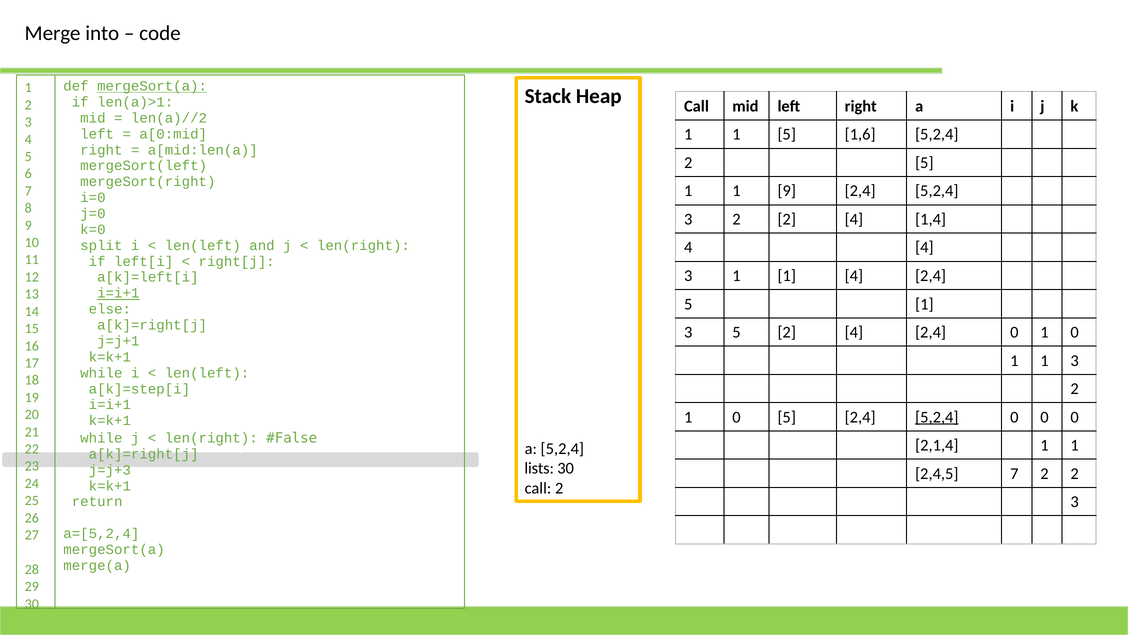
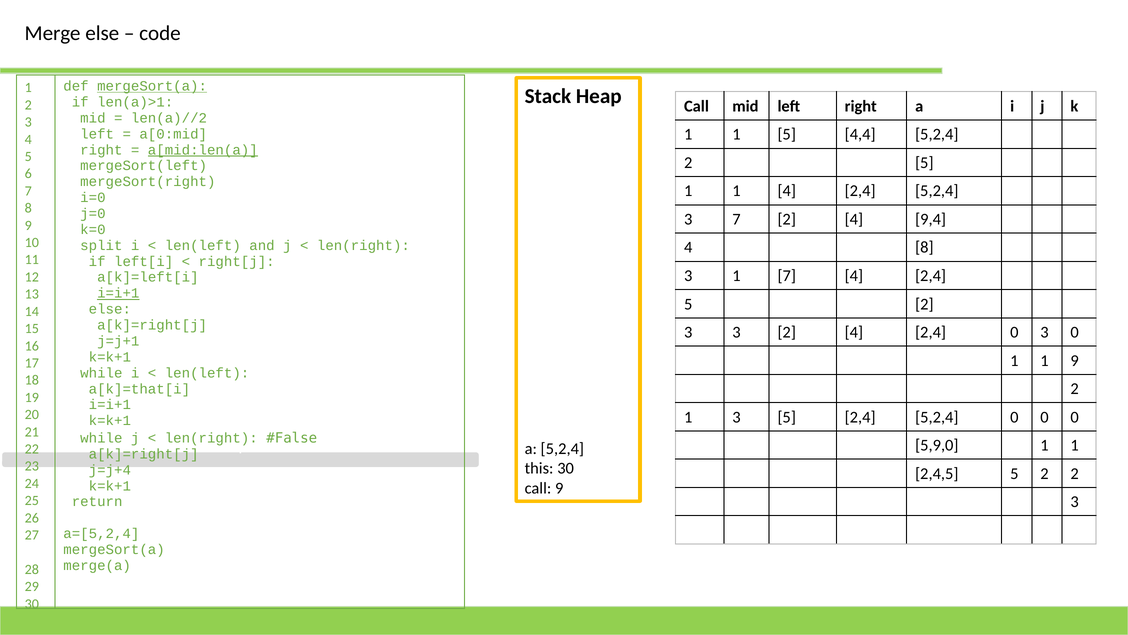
Merge into: into -> else (102, 33)
1,6: 1,6 -> 4,4 (860, 134)
a[mid:len(a underline: none -> present (203, 150)
1 9: 9 -> 4 (787, 191)
2: 2 -> 7 (737, 219)
1,4: 1,4 -> 9,4 (931, 219)
4 4: 4 -> 8 (924, 247)
3 1 1: 1 -> 7 (787, 276)
1: 1 -> 2 (924, 304)
3 5: 5 -> 3 (737, 332)
2,4 0 1: 1 -> 3 (1044, 332)
1 1 3: 3 -> 9 (1075, 360)
a[k]=step[i: a[k]=step[i -> a[k]=that[i (139, 389)
0: 0 -> 3 (737, 417)
5,2,4 underline: present -> none (937, 417)
2,1,4: 2,1,4 -> 5,9,0 (937, 445)
lists: lists -> this (539, 468)
j=j+3: j=j+3 -> j=j+4 (110, 470)
2,4,5 7: 7 -> 5 (1014, 473)
call 2: 2 -> 9 (559, 488)
